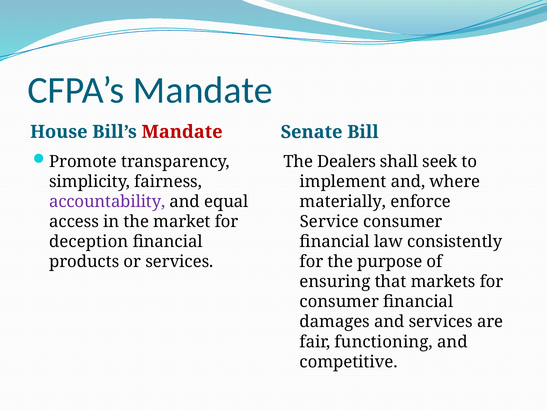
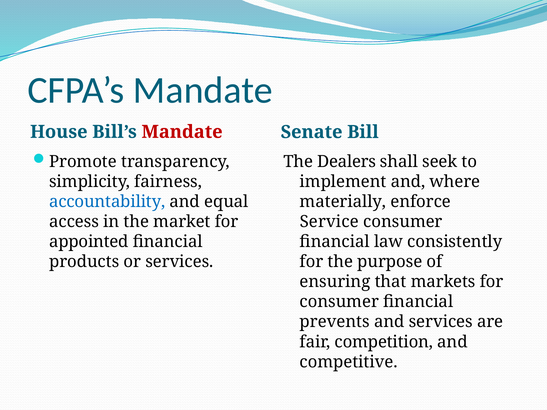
accountability colour: purple -> blue (107, 202)
deception: deception -> appointed (89, 242)
damages: damages -> prevents (335, 322)
functioning: functioning -> competition (384, 342)
